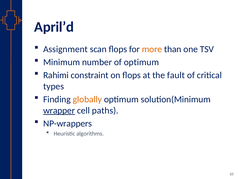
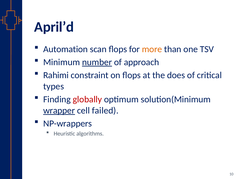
Assignment: Assignment -> Automation (66, 49)
number underline: none -> present (97, 62)
of optimum: optimum -> approach (141, 62)
fault: fault -> does (176, 75)
globally colour: orange -> red (87, 99)
paths: paths -> failed (105, 111)
